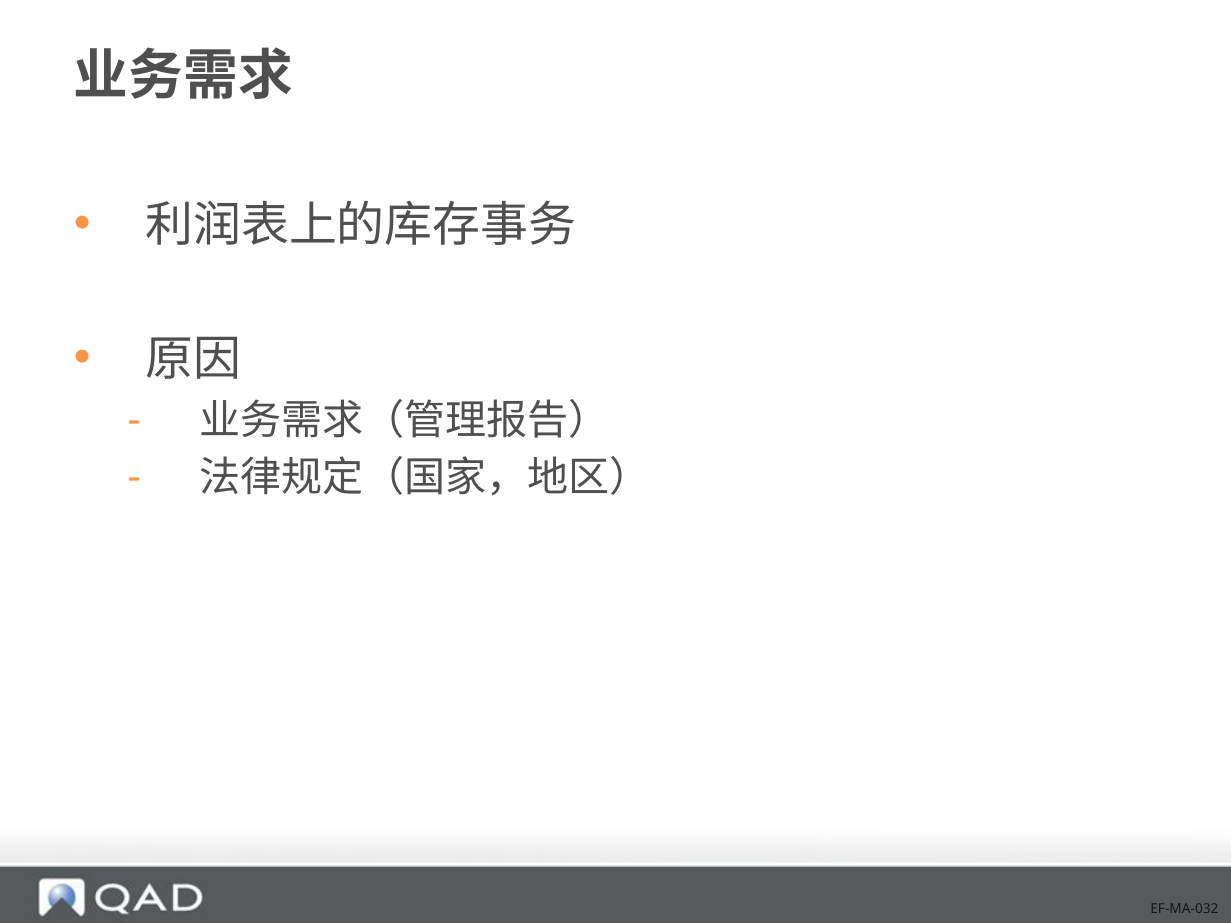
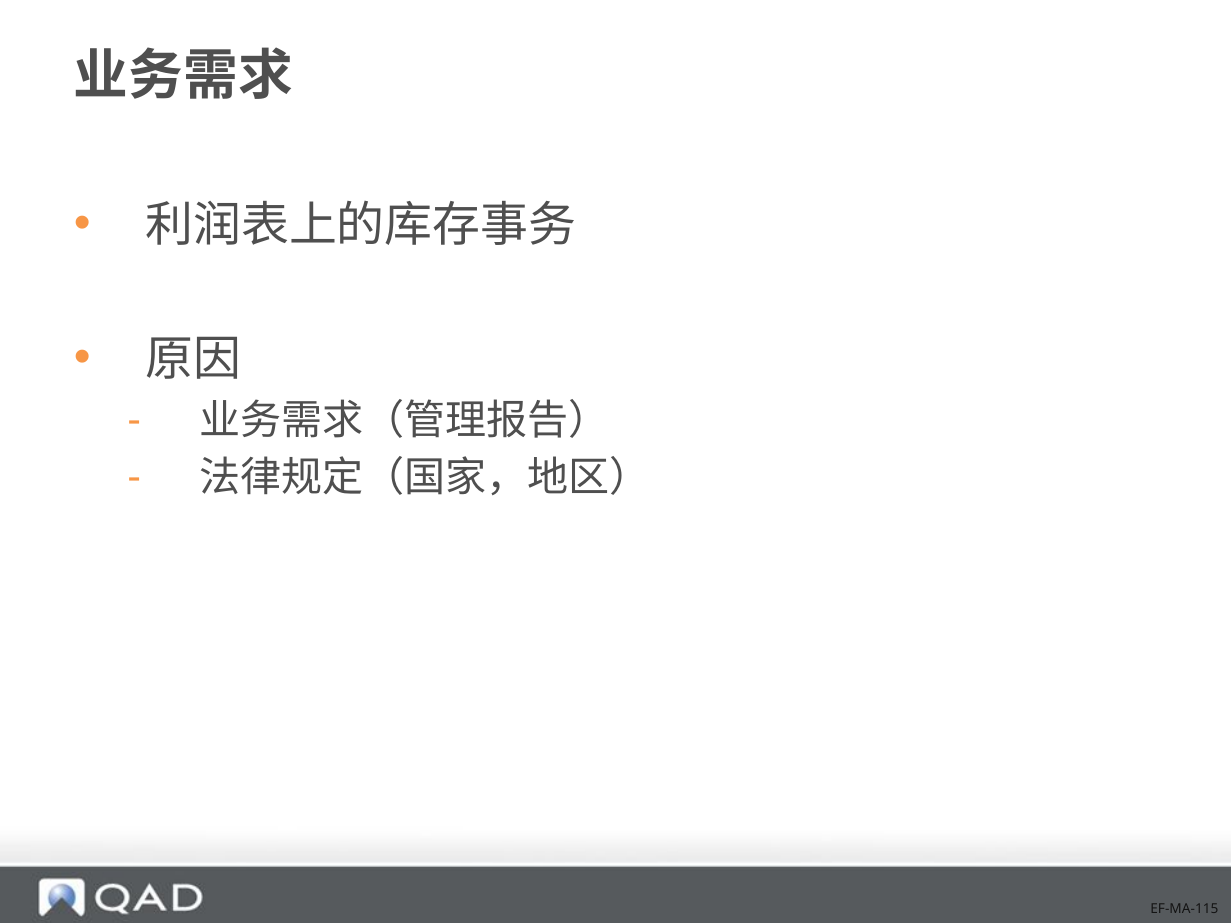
EF-MA-032: EF-MA-032 -> EF-MA-115 (1184, 909)
